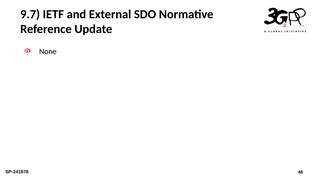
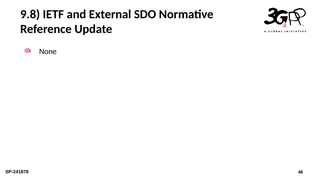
9.7: 9.7 -> 9.8 (30, 14)
